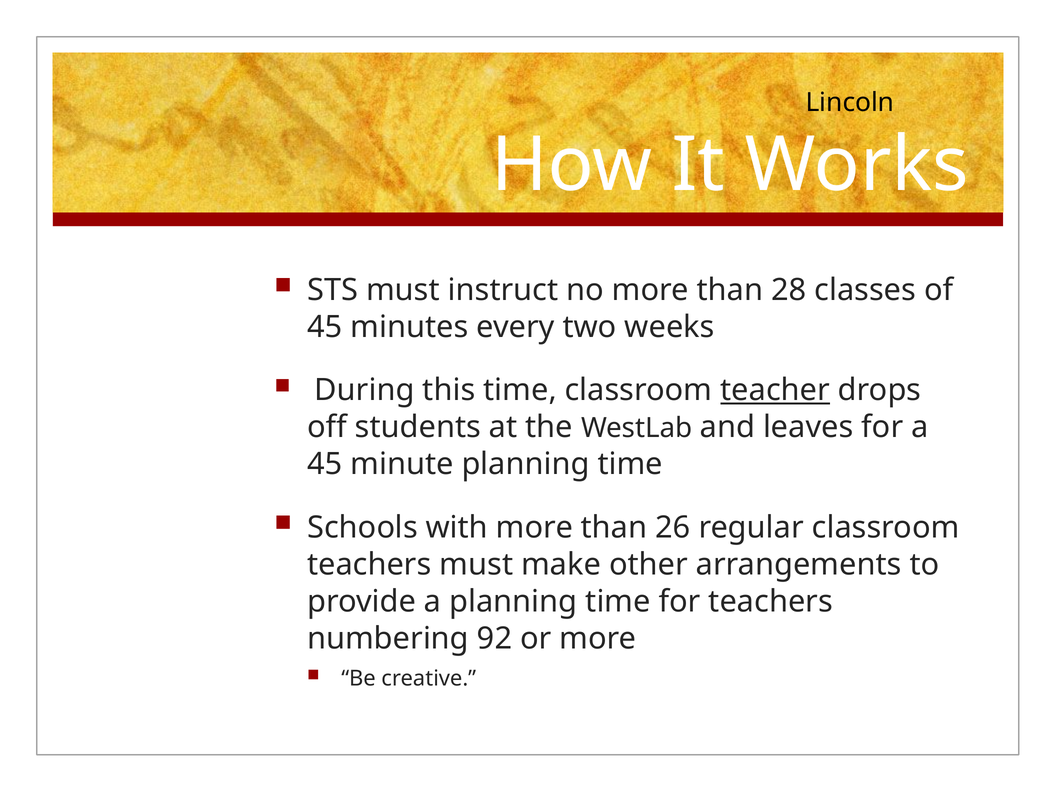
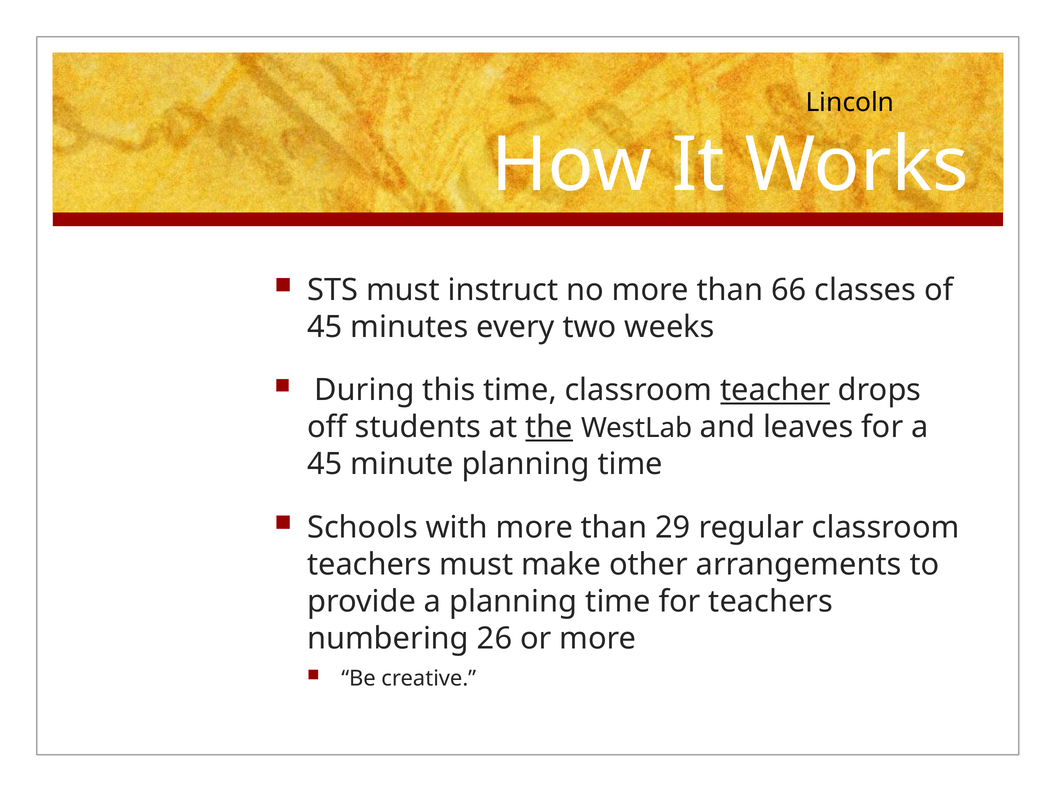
28: 28 -> 66 (789, 290)
the underline: none -> present (549, 427)
26: 26 -> 29 (673, 528)
92: 92 -> 26 (494, 638)
